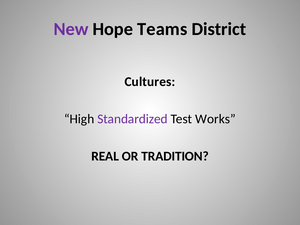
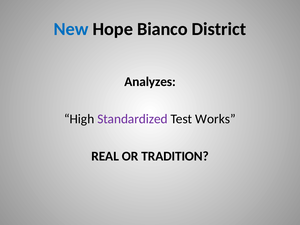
New colour: purple -> blue (71, 29)
Teams: Teams -> Bianco (162, 29)
Cultures: Cultures -> Analyzes (150, 82)
